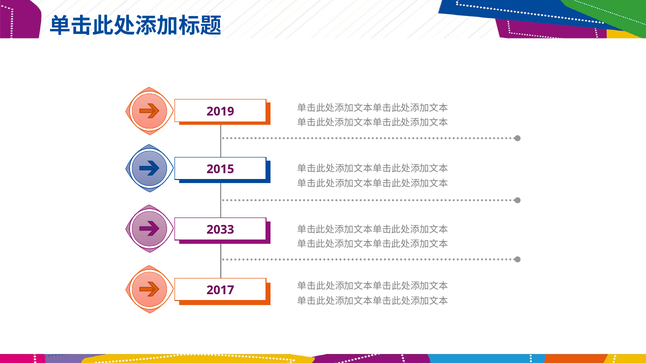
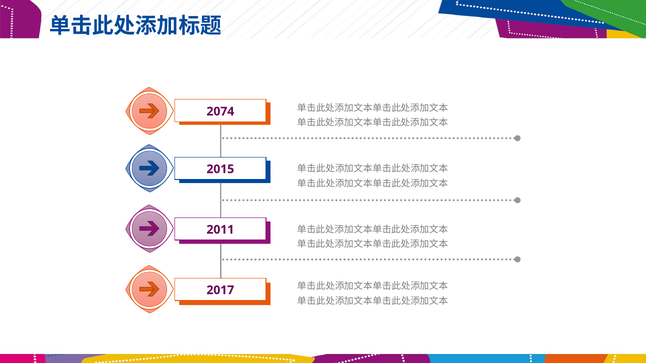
2019: 2019 -> 2074 (220, 112)
2033: 2033 -> 2011 (220, 230)
